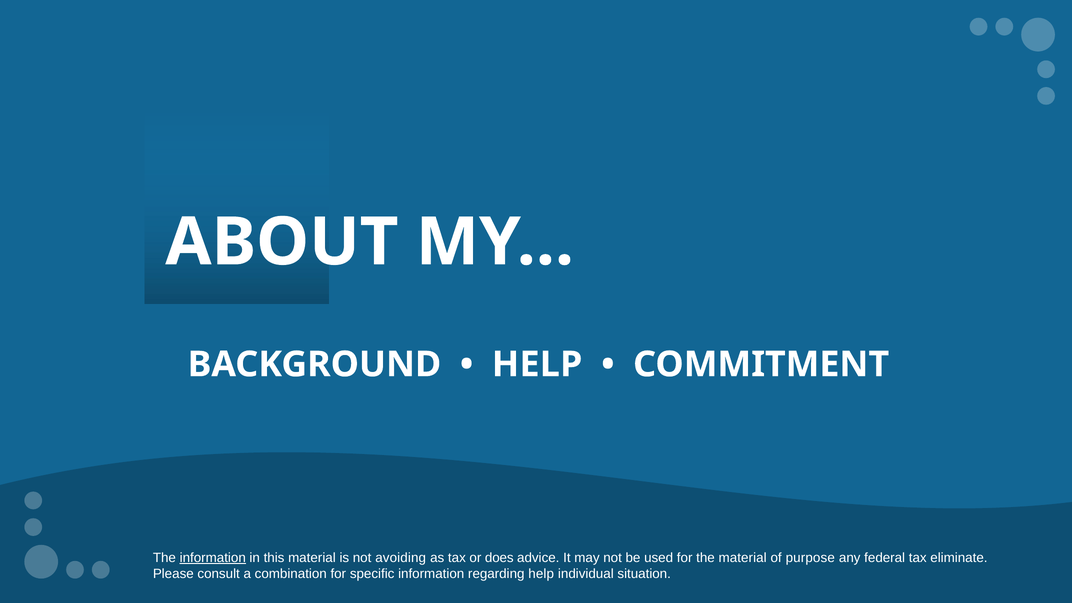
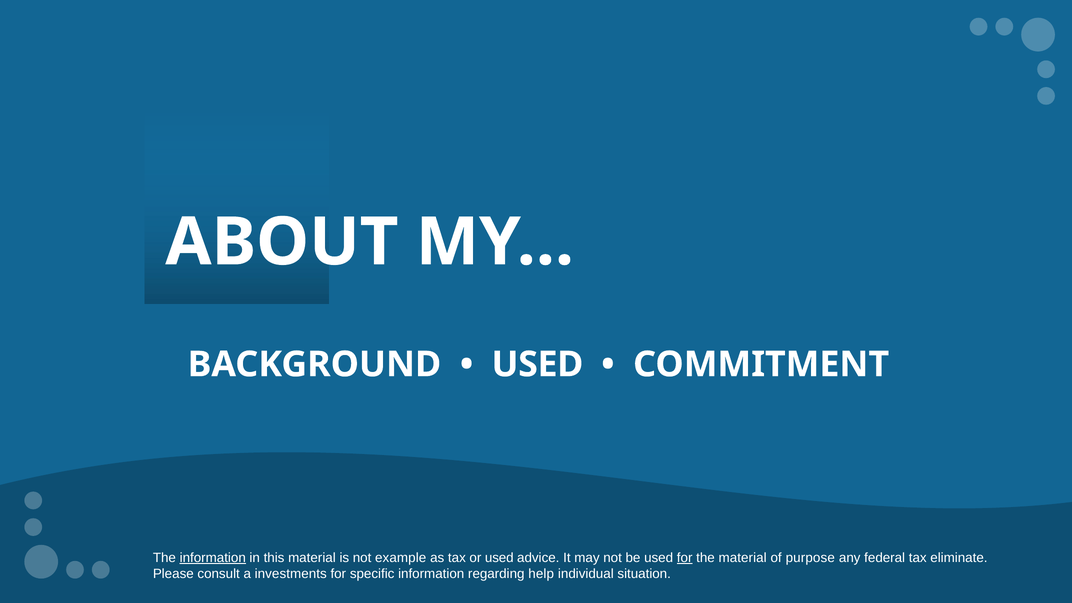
HELP: HELP -> USED (537, 364)
avoiding: avoiding -> example (401, 558)
or does: does -> used (499, 558)
for underline: none -> present (685, 558)
combination: combination -> investments (291, 574)
